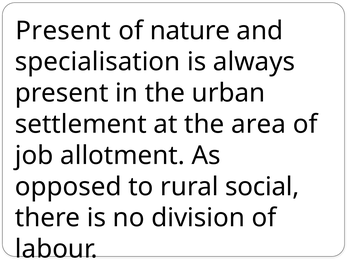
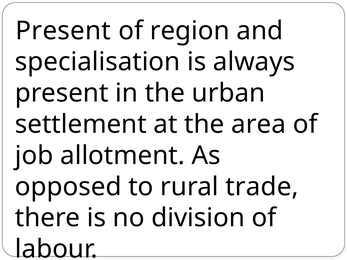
nature: nature -> region (190, 31)
social: social -> trade (262, 187)
